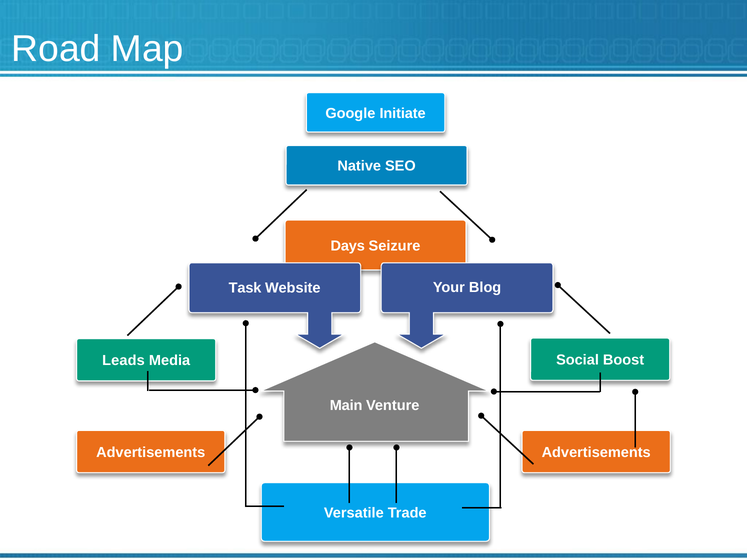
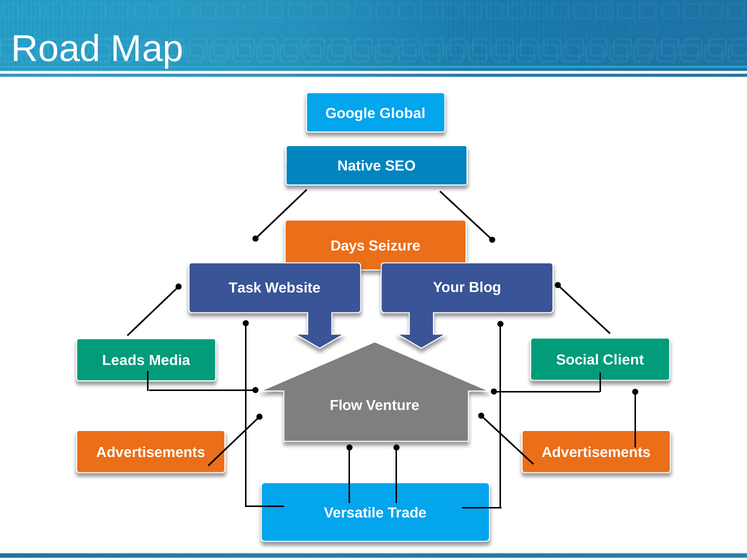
Initiate: Initiate -> Global (402, 113)
Boost: Boost -> Client (624, 360)
Main: Main -> Flow (346, 406)
